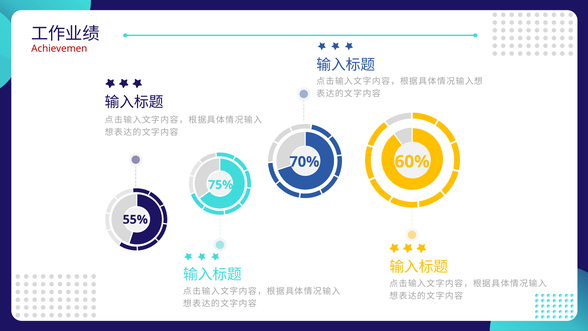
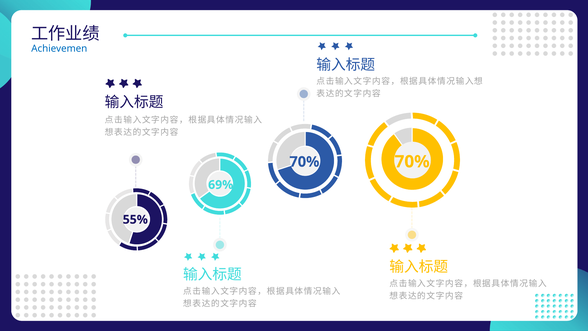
Achievemen colour: red -> blue (59, 49)
70% 60%: 60% -> 70% (412, 162)
75%: 75% -> 69% (221, 185)
